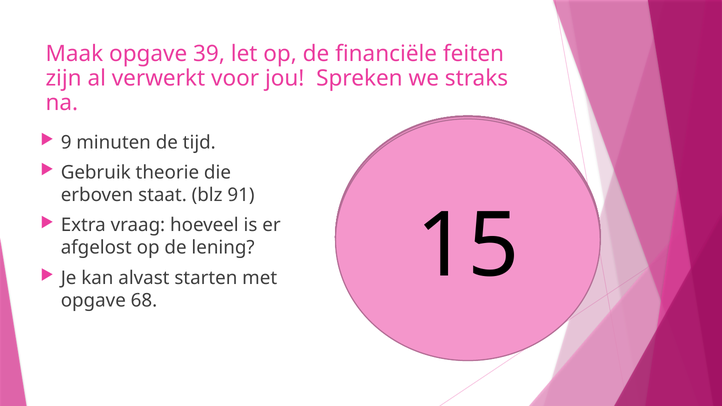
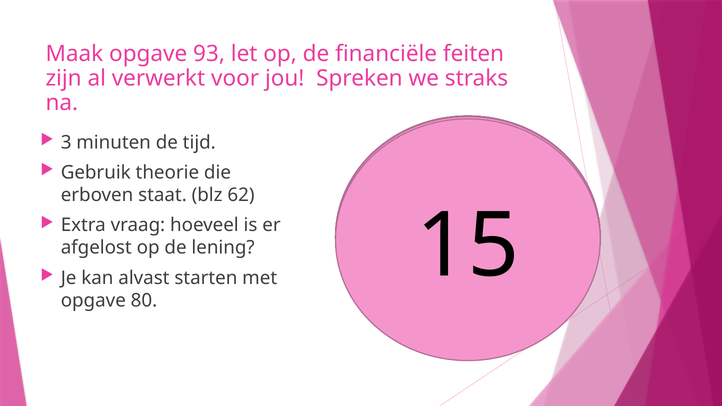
39: 39 -> 93 (209, 54)
9: 9 -> 3 (66, 143)
91: 91 -> 62 (241, 195)
68: 68 -> 80 (144, 300)
